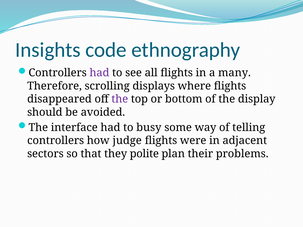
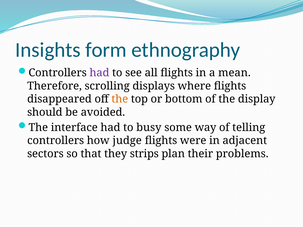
code: code -> form (106, 50)
many: many -> mean (234, 73)
the colour: purple -> orange (120, 99)
polite: polite -> strips (144, 154)
